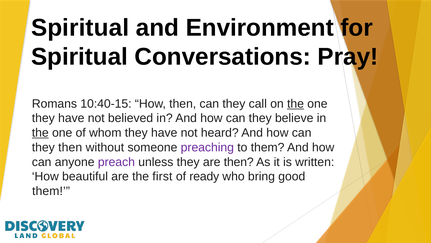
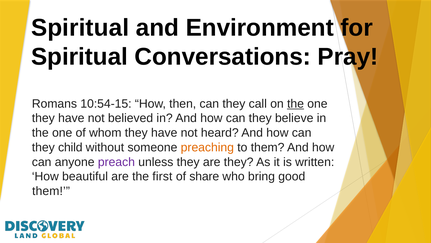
10:40-15: 10:40-15 -> 10:54-15 (106, 103)
the underline: present -> none (40, 133)
they then: then -> child (70, 147)
preaching colour: purple -> orange (207, 147)
are then: then -> they (239, 162)
ready: ready -> share (204, 176)
